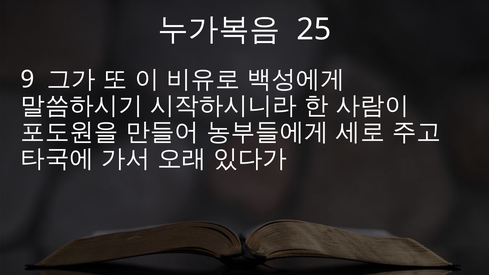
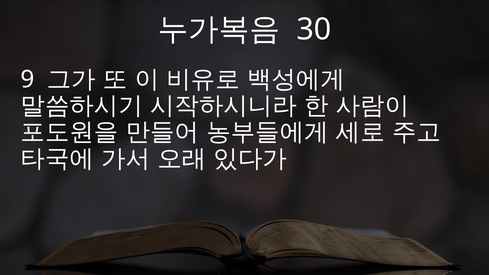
25: 25 -> 30 (314, 29)
